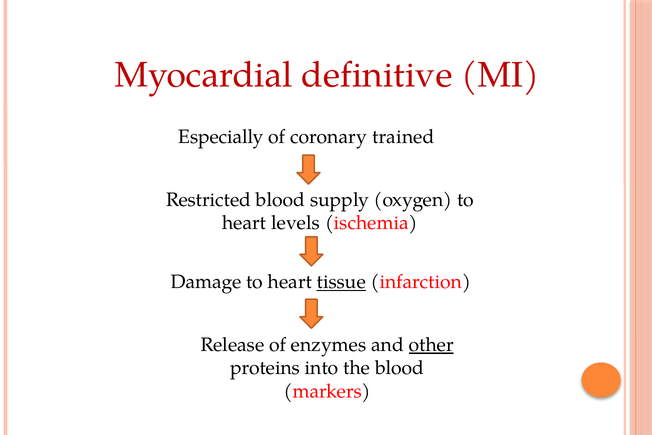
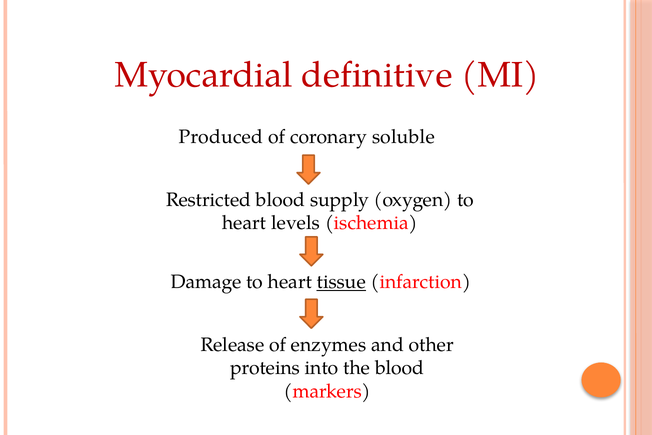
Especially: Especially -> Produced (221, 137)
trained: trained -> soluble (403, 137)
other underline: present -> none (431, 345)
